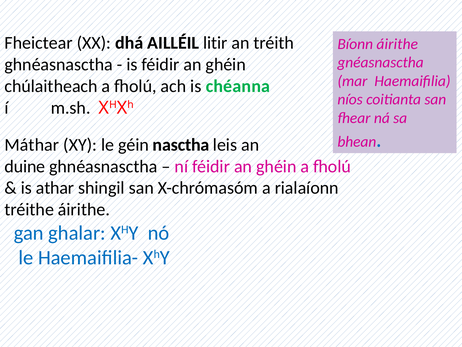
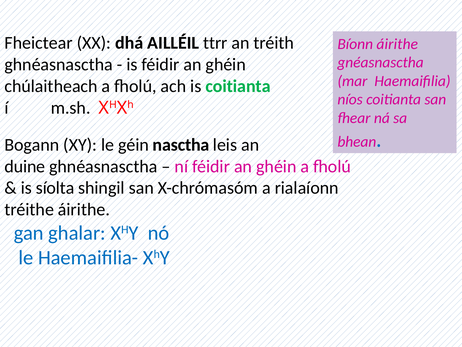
litir: litir -> ttrr (215, 43)
is chéanna: chéanna -> coitianta (238, 86)
Máthar: Máthar -> Bogann (32, 145)
athar: athar -> síolta (55, 188)
